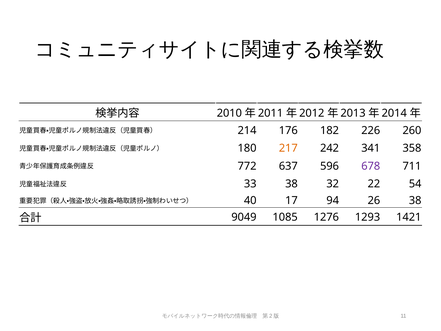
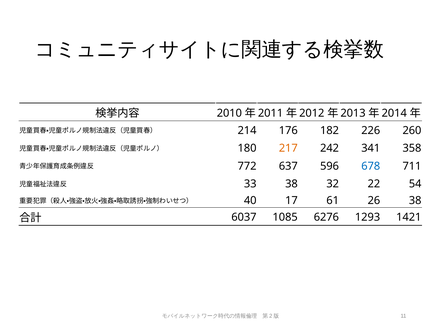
678 colour: purple -> blue (371, 166)
94: 94 -> 61 (333, 201)
9049: 9049 -> 6037 (244, 217)
1276: 1276 -> 6276 (326, 217)
